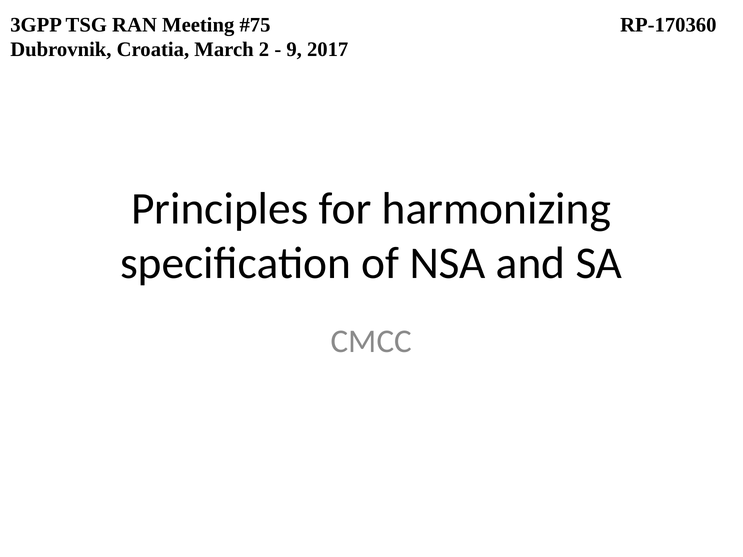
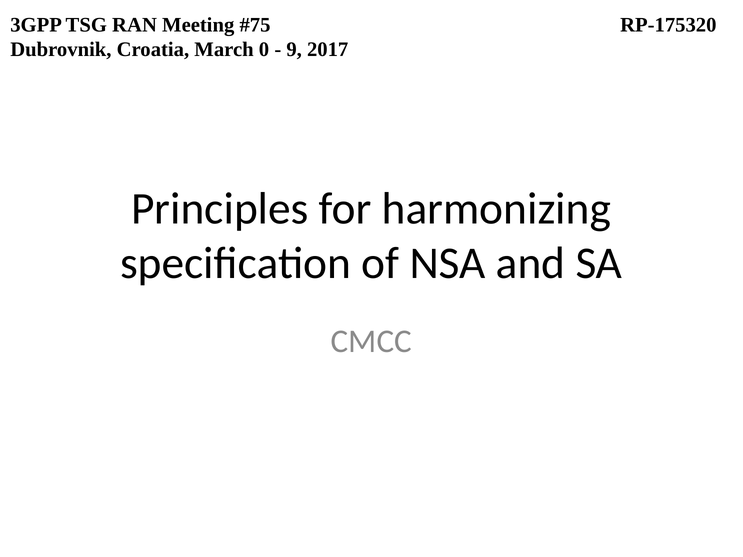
RP-170360: RP-170360 -> RP-175320 (668, 25)
2: 2 -> 0 (264, 50)
